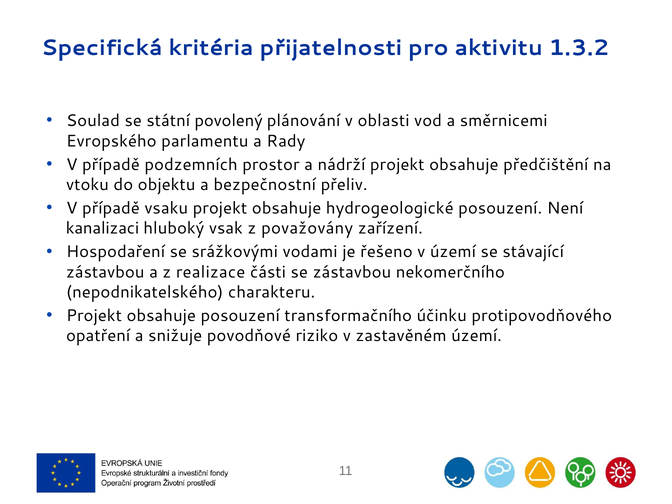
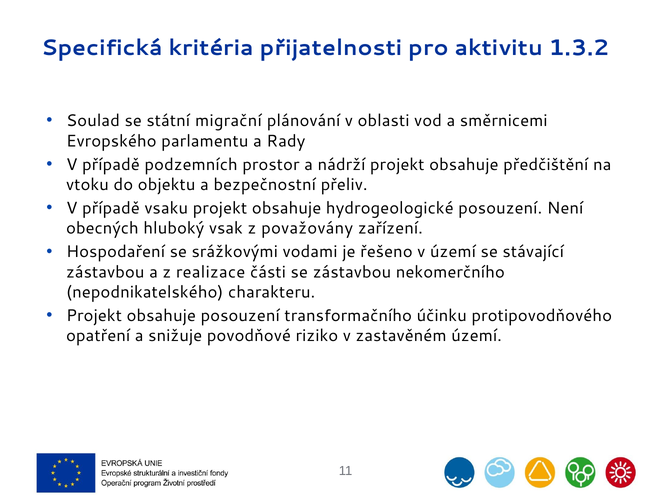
povolený: povolený -> migrační (228, 121)
kanalizaci: kanalizaci -> obecných (102, 228)
